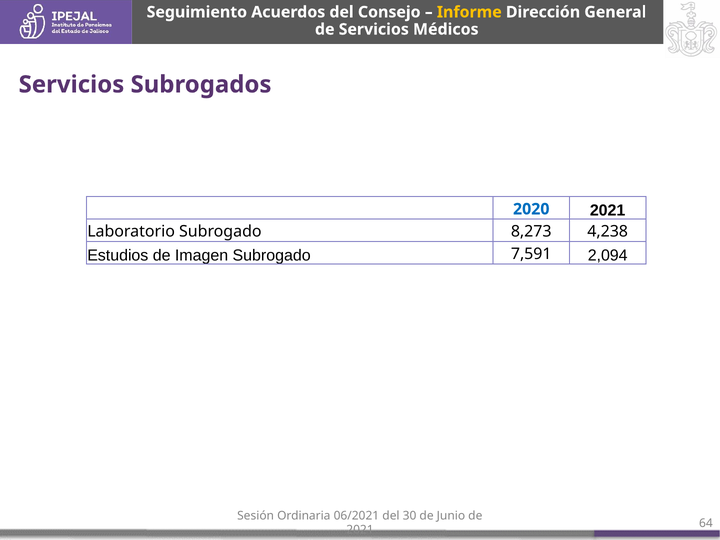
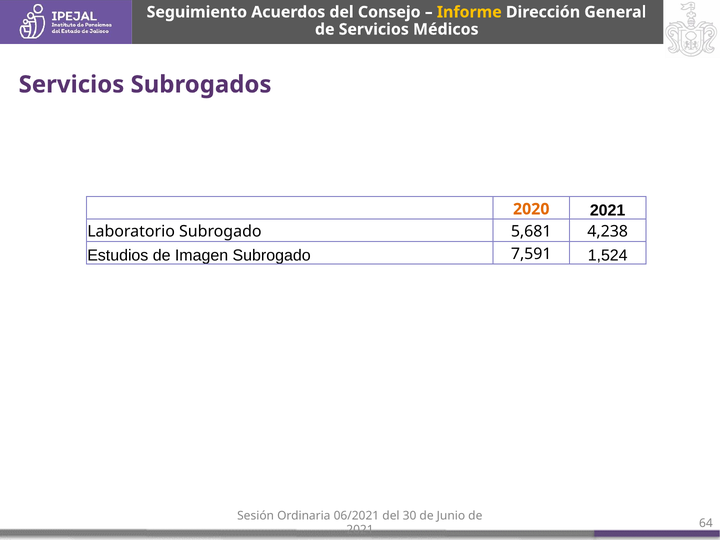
2020 colour: blue -> orange (531, 209)
8,273: 8,273 -> 5,681 (531, 232)
2,094: 2,094 -> 1,524 (608, 255)
